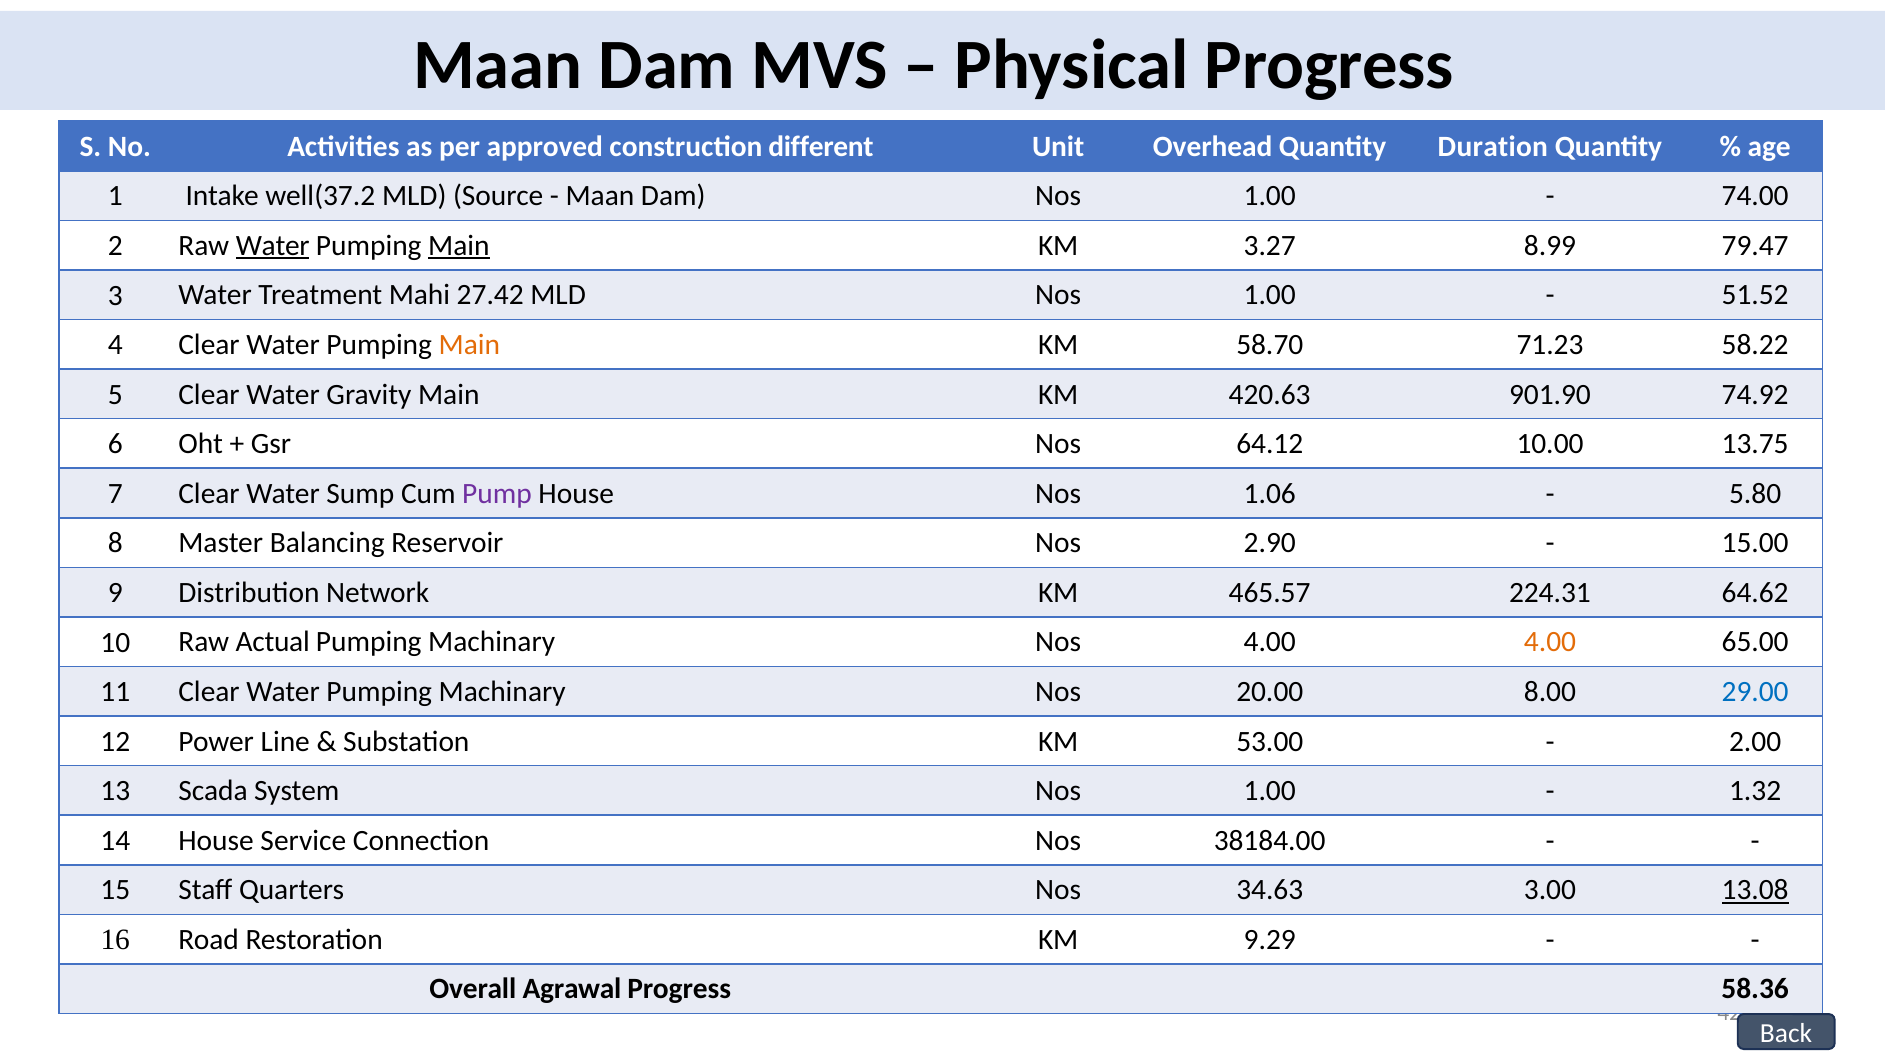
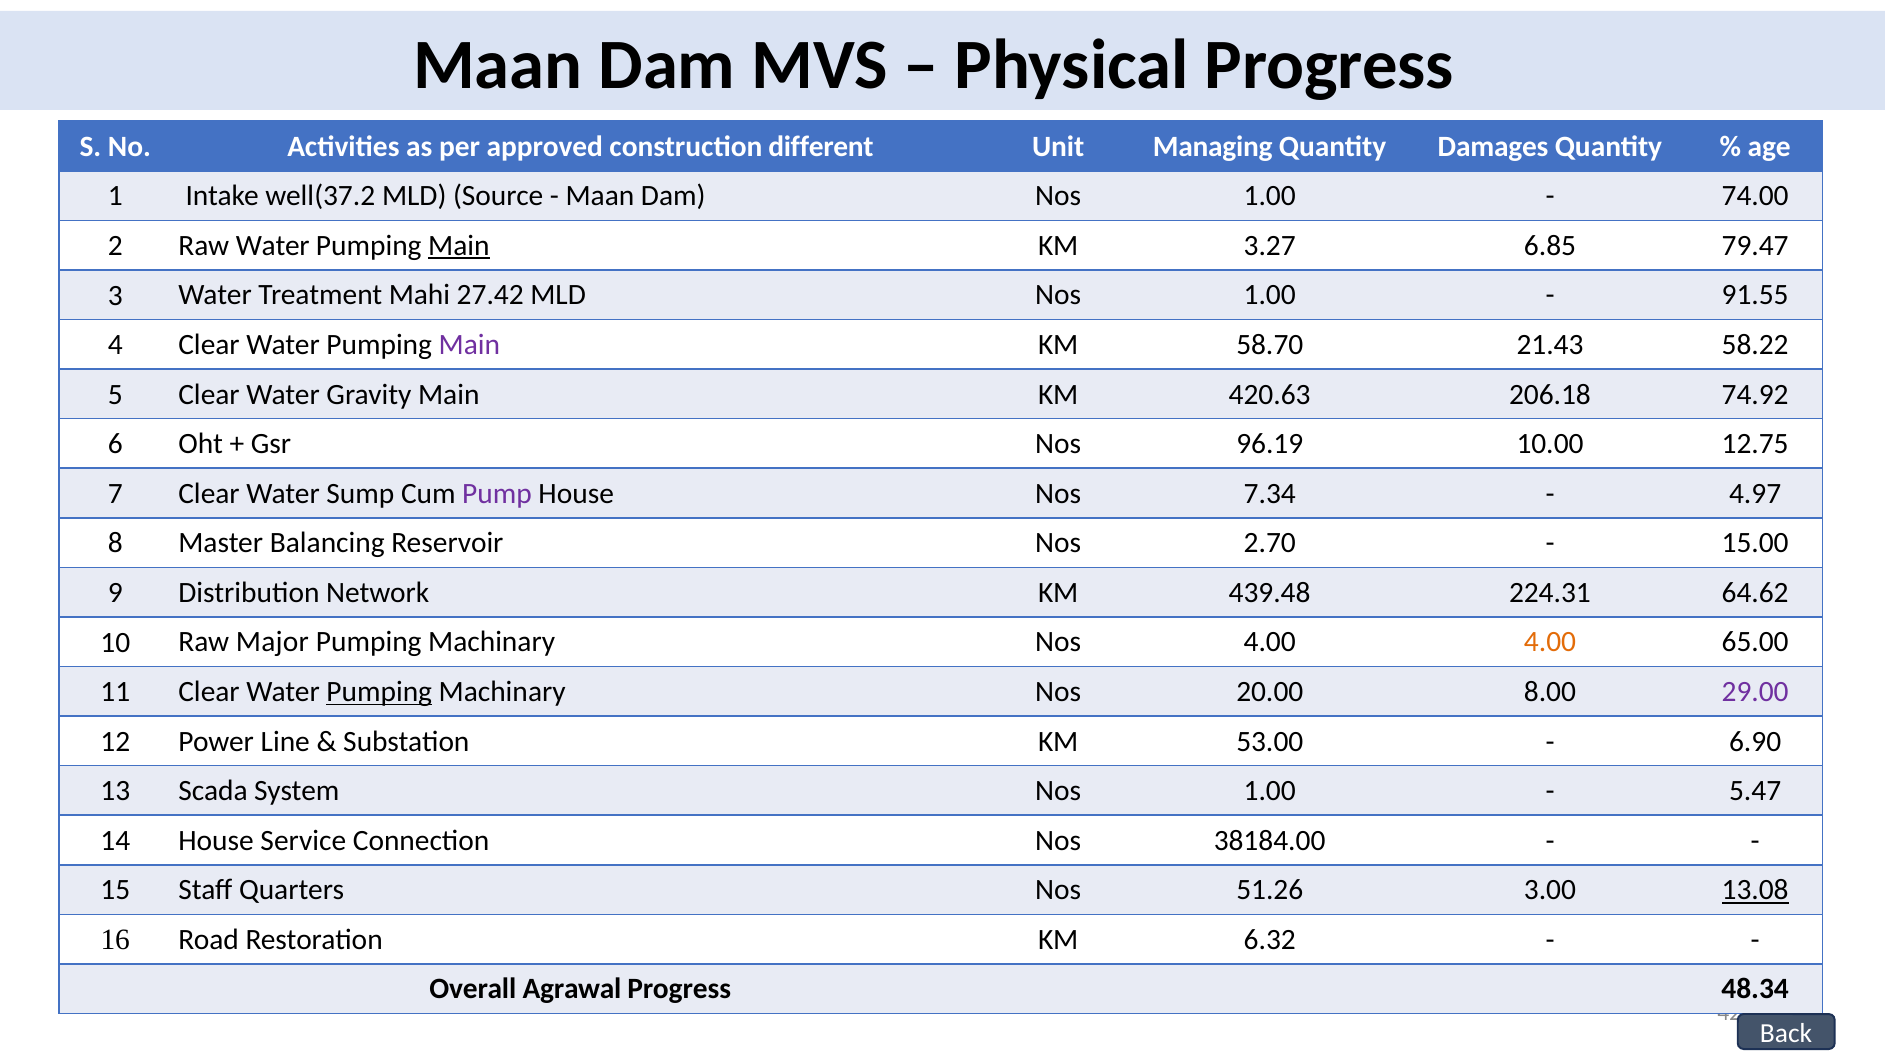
Overhead: Overhead -> Managing (1213, 147)
Duration: Duration -> Damages (1493, 147)
Water underline: present -> none (273, 246)
8.99: 8.99 -> 6.85 (1550, 246)
51.52: 51.52 -> 91.55 (1755, 295)
Main colour: orange -> purple (469, 345)
71.23: 71.23 -> 21.43 (1550, 345)
901.90: 901.90 -> 206.18 (1550, 394)
64.12: 64.12 -> 96.19 (1270, 444)
13.75: 13.75 -> 12.75 (1755, 444)
1.06: 1.06 -> 7.34 (1270, 493)
5.80: 5.80 -> 4.97 (1755, 493)
2.90: 2.90 -> 2.70 (1270, 543)
465.57: 465.57 -> 439.48 (1270, 592)
Actual: Actual -> Major (272, 642)
Pumping underline: none -> present (379, 691)
29.00 colour: blue -> purple (1755, 691)
2.00: 2.00 -> 6.90 (1755, 741)
1.32: 1.32 -> 5.47 (1755, 790)
34.63: 34.63 -> 51.26 (1270, 890)
9.29: 9.29 -> 6.32 (1270, 939)
58.36: 58.36 -> 48.34 (1755, 989)
